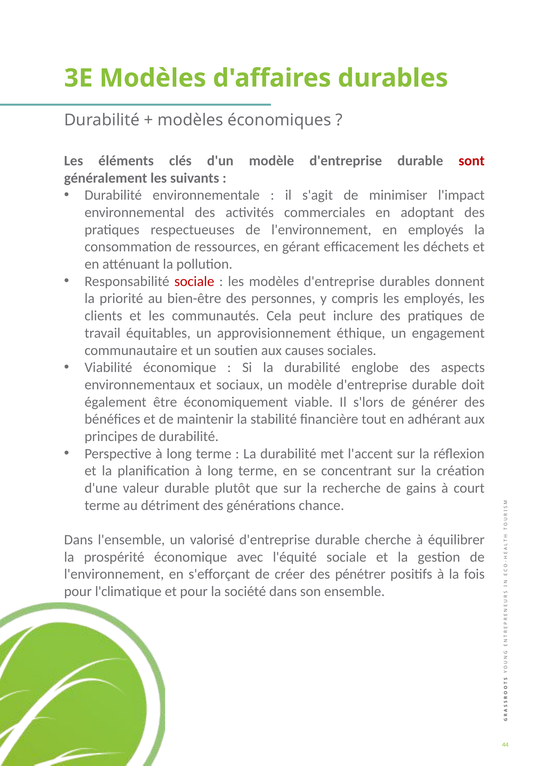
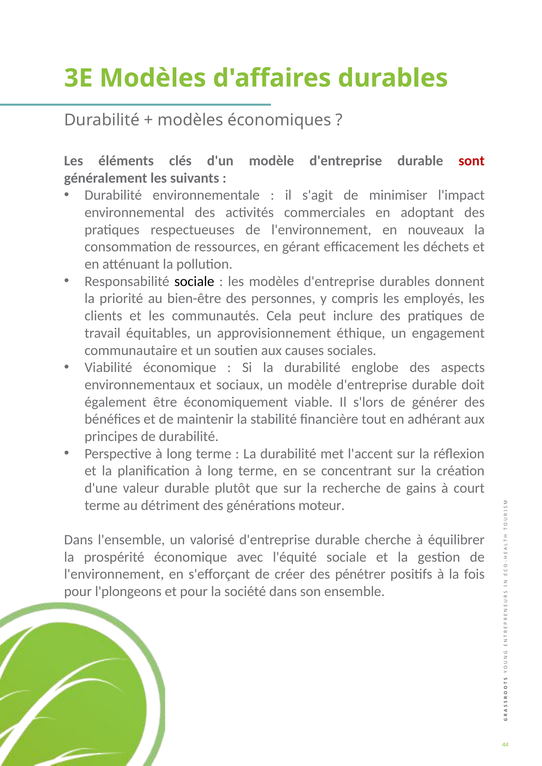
en employés: employés -> nouveaux (436, 230)
sociale colour: red -> black (194, 282)
chance: chance -> moteur (322, 506)
l'climatique: l'climatique -> l'plongeons (128, 592)
